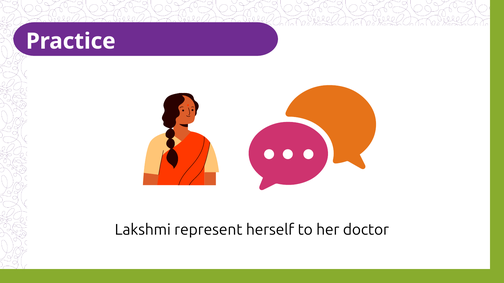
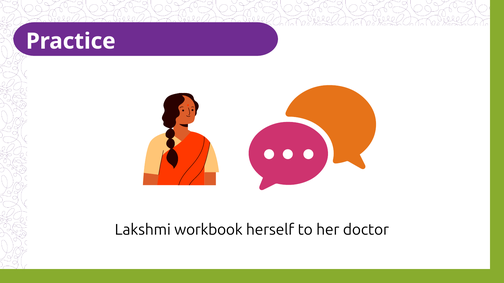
represent: represent -> workbook (208, 230)
